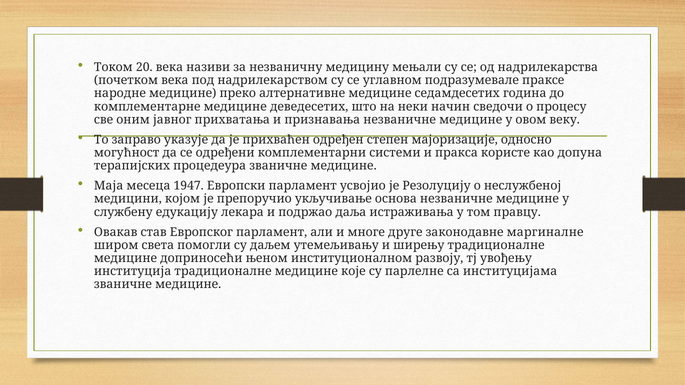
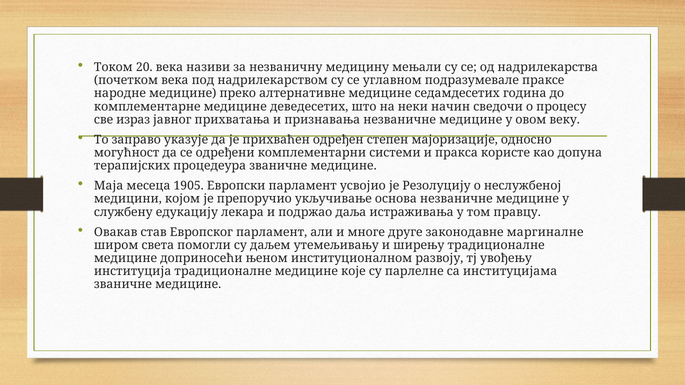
оним: оним -> израз (133, 120)
1947: 1947 -> 1905 (189, 186)
